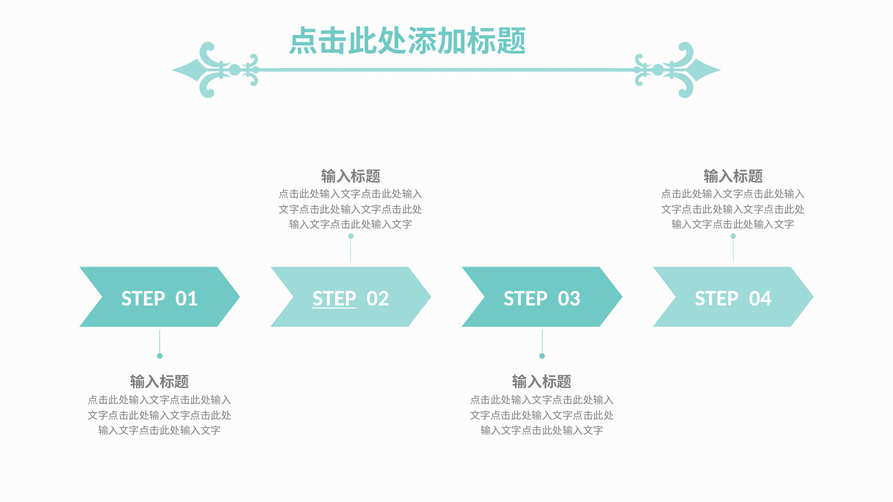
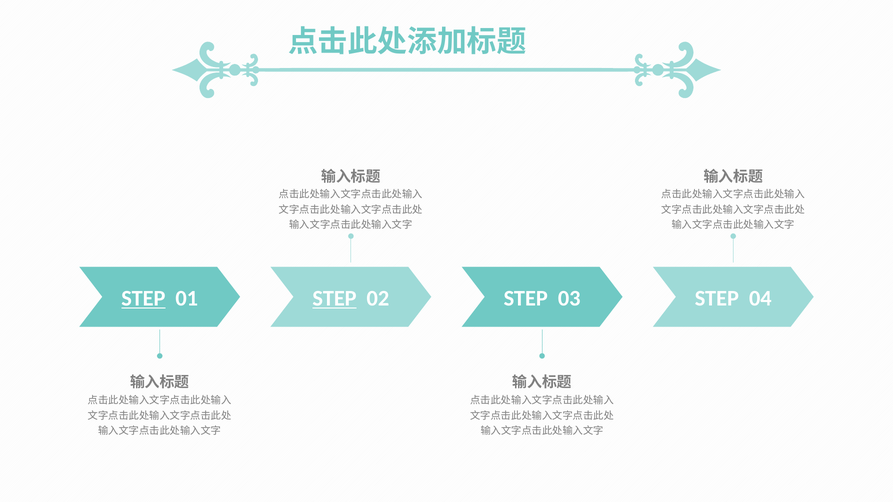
STEP underline: none -> present (143, 299)
